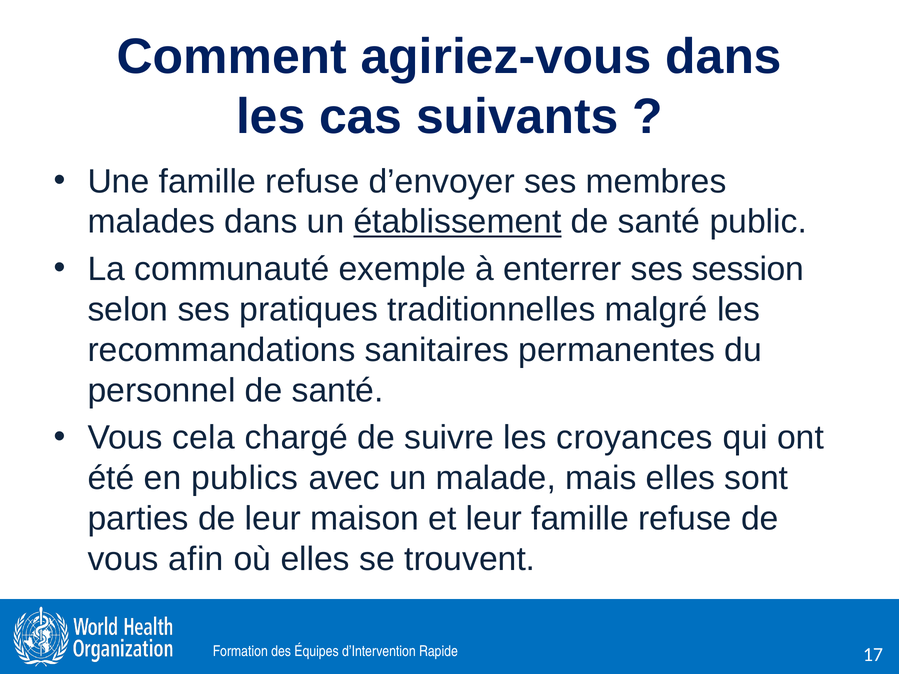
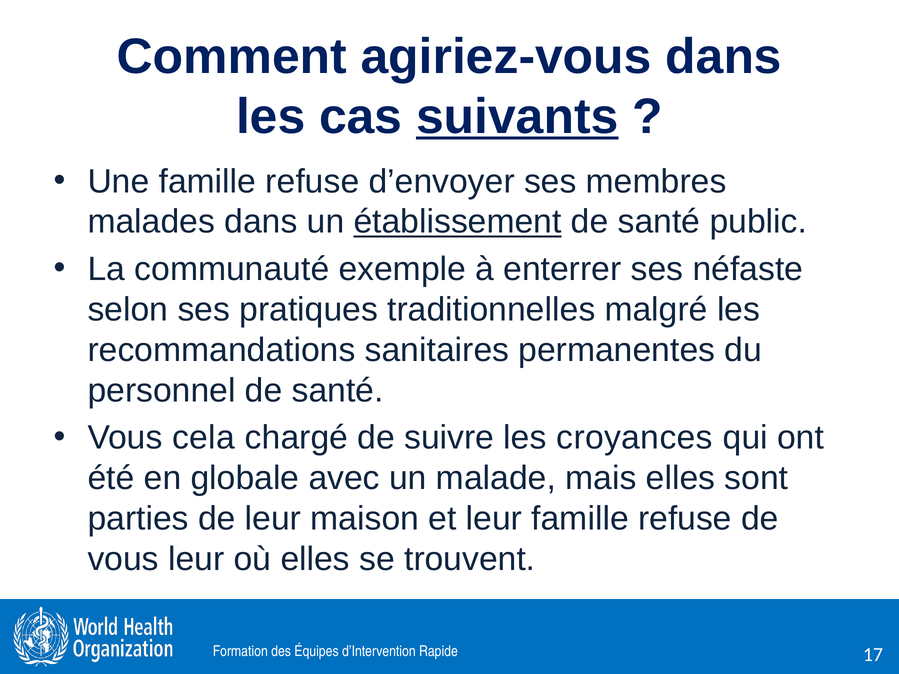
suivants underline: none -> present (517, 117)
session: session -> néfaste (748, 269)
publics: publics -> globale (245, 478)
vous afin: afin -> leur (196, 559)
